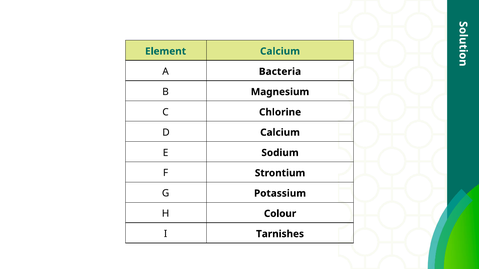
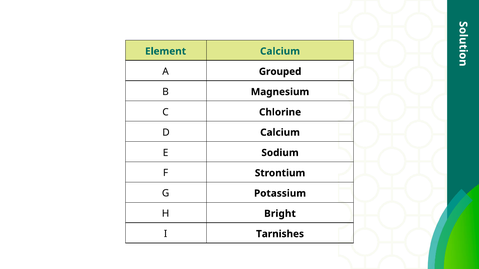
Bacteria: Bacteria -> Grouped (280, 72)
Colour: Colour -> Bright (280, 214)
